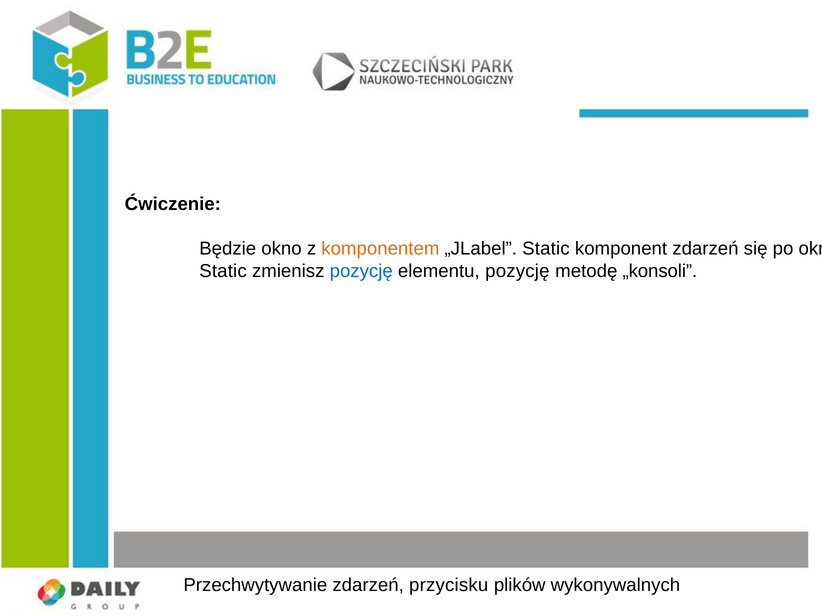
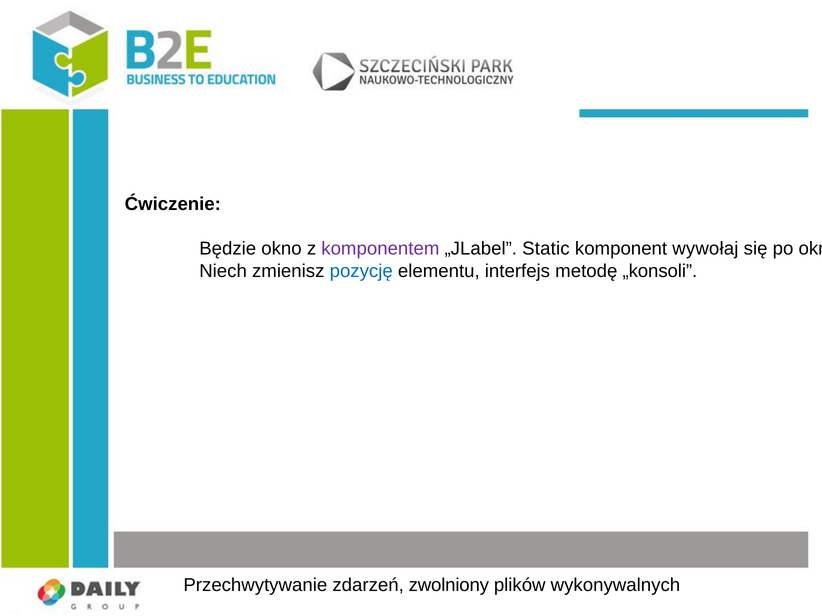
komponentem colour: orange -> purple (380, 249)
komponent zdarzeń: zdarzeń -> wywołaj (705, 249)
Static: Static -> Niech (223, 271)
elementu pozycję: pozycję -> interfejs (517, 271)
przycisku: przycisku -> zwolniony (449, 586)
